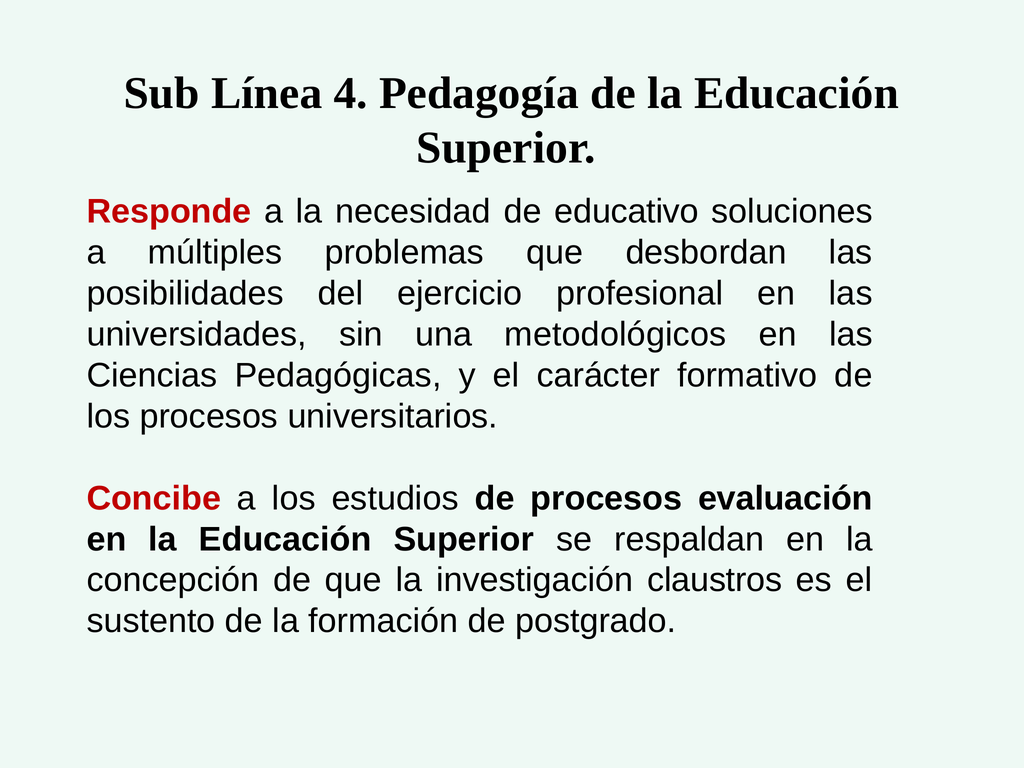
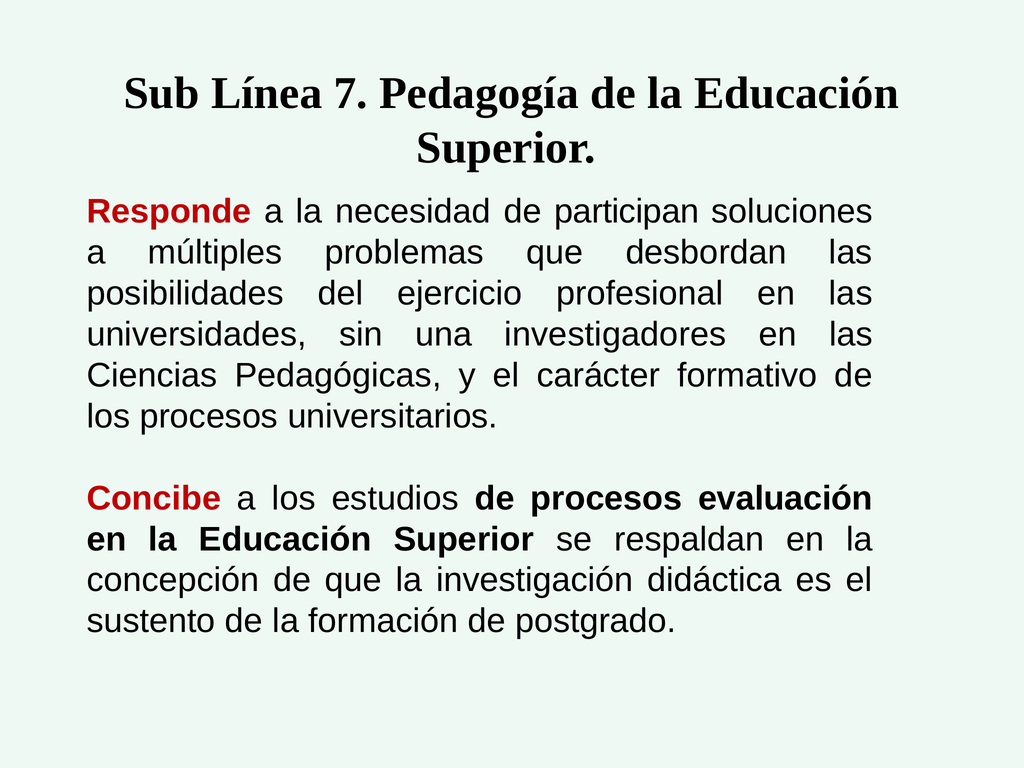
4: 4 -> 7 (351, 93)
educativo: educativo -> participan (627, 212)
metodológicos: metodológicos -> investigadores (615, 334)
claustros: claustros -> didáctica (715, 580)
